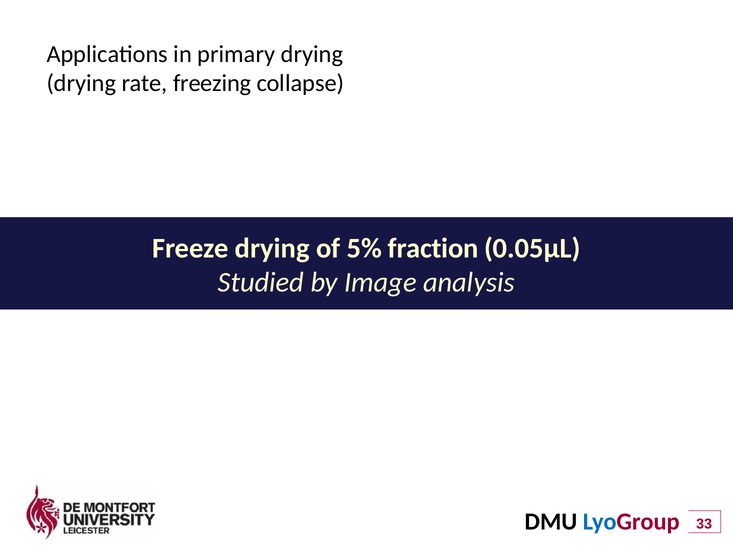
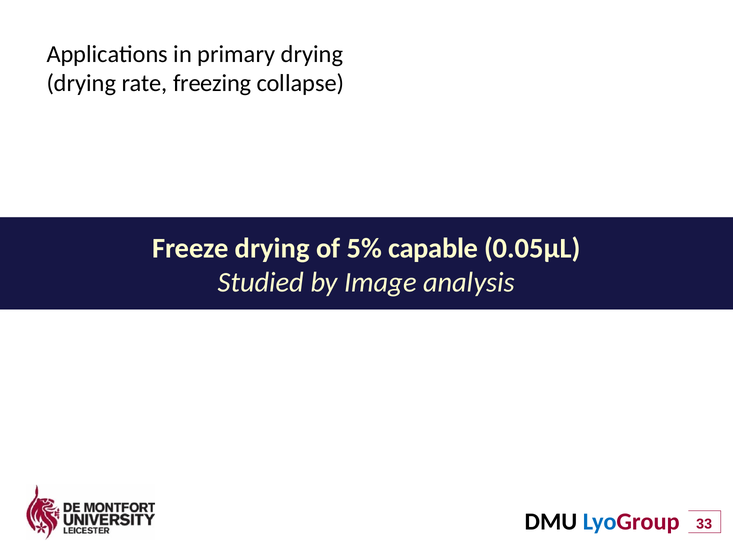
fraction: fraction -> capable (433, 249)
